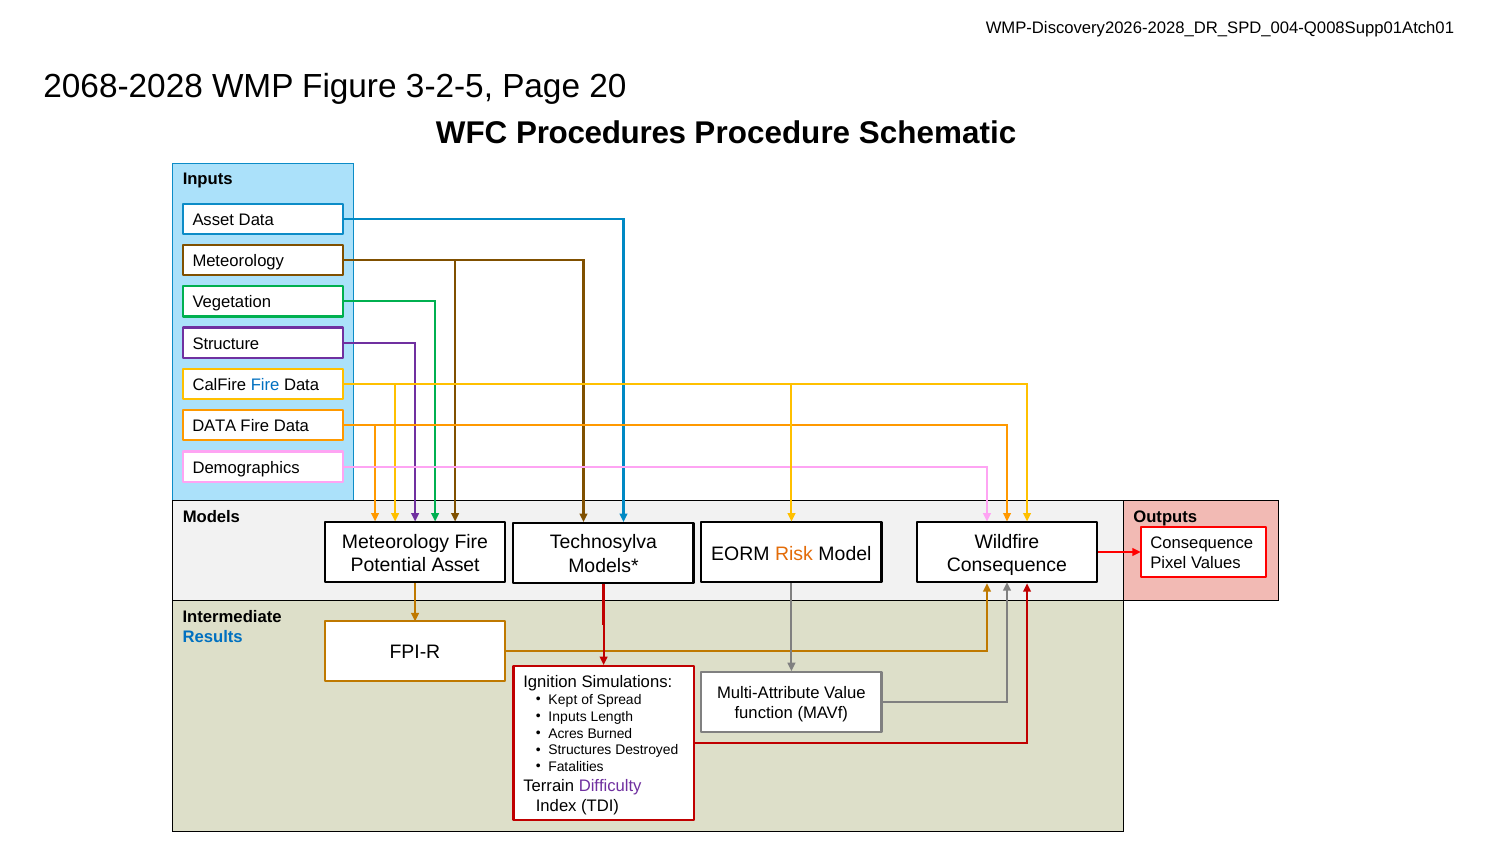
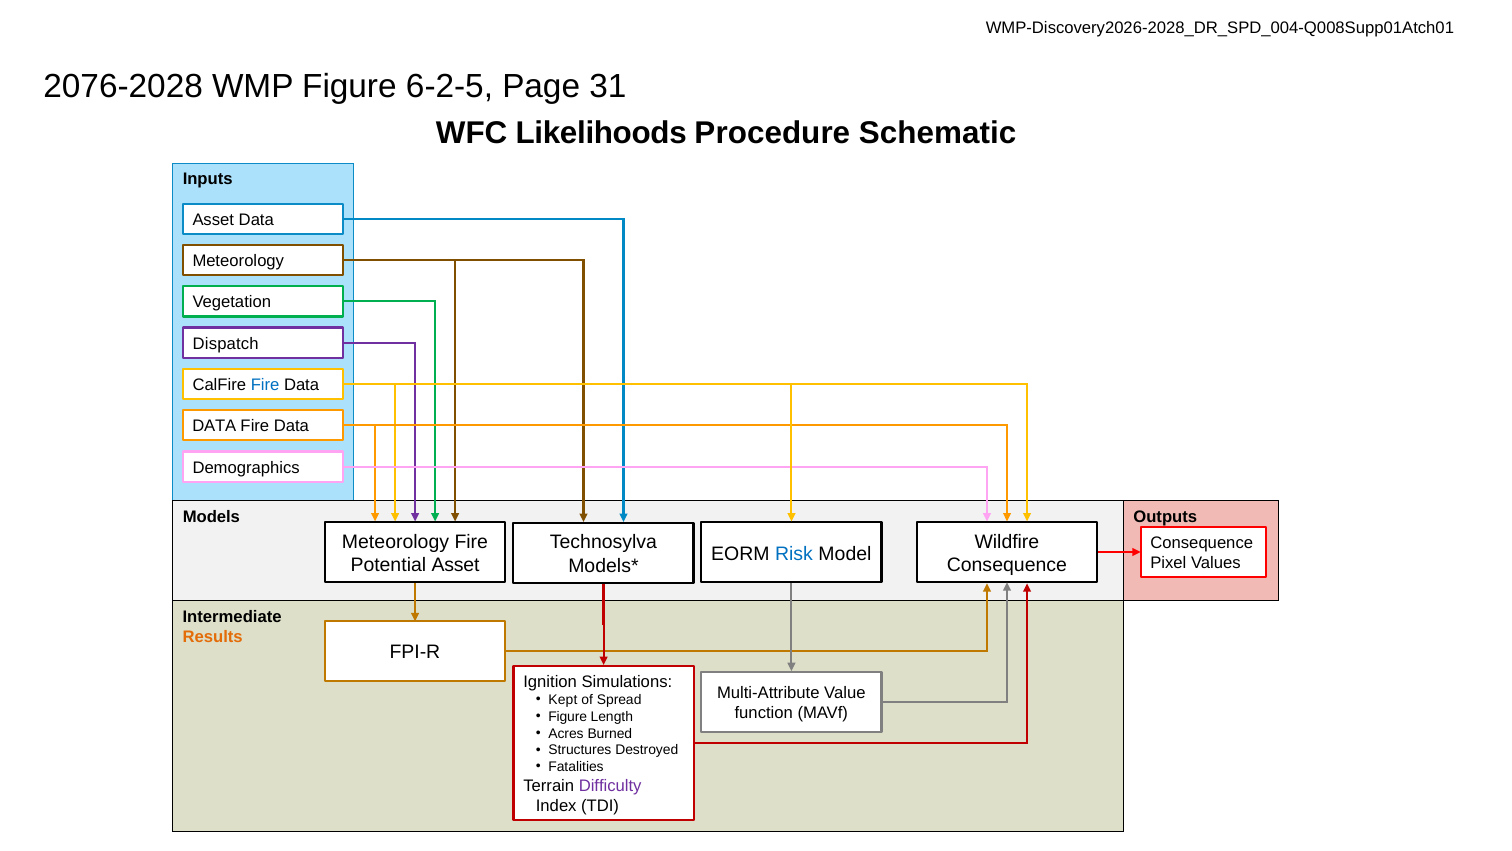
2068-2028: 2068-2028 -> 2076-2028 (123, 87)
3-2-5: 3-2-5 -> 6-2-5 (449, 87)
20: 20 -> 31 (608, 87)
Procedures: Procedures -> Likelihoods (601, 133)
Structure: Structure -> Dispatch (226, 343)
Risk colour: orange -> blue (794, 553)
Results colour: blue -> orange (213, 637)
Inputs: Inputs -> Figure (568, 716)
